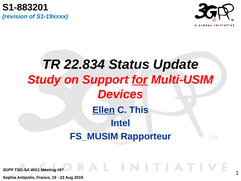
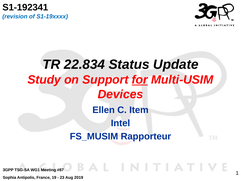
S1-883201: S1-883201 -> S1-192341 (25, 7)
Ellen underline: present -> none (104, 110)
This: This -> Item (139, 110)
